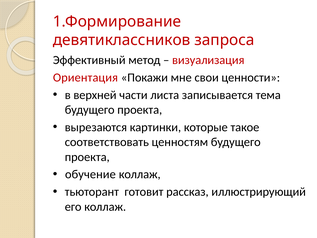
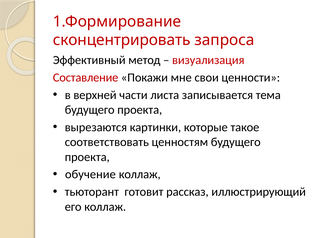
девятиклассников: девятиклассников -> сконцентрировать (122, 40)
Ориентация: Ориентация -> Составление (86, 77)
